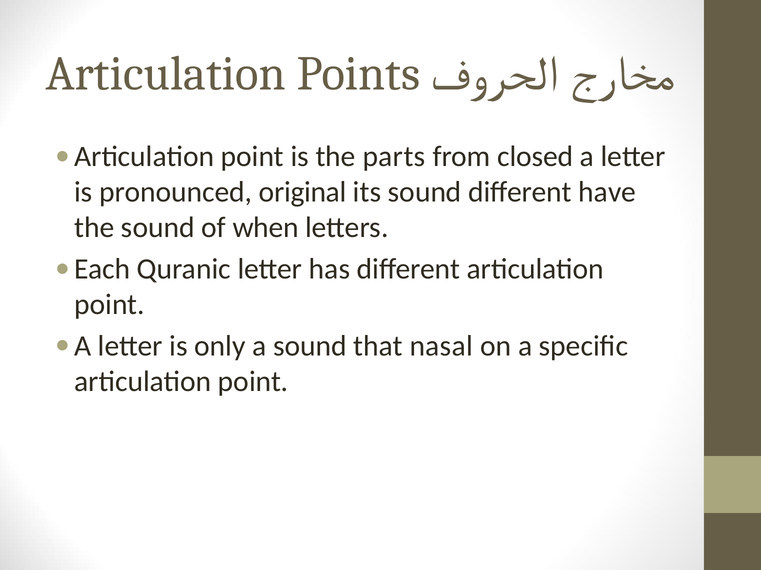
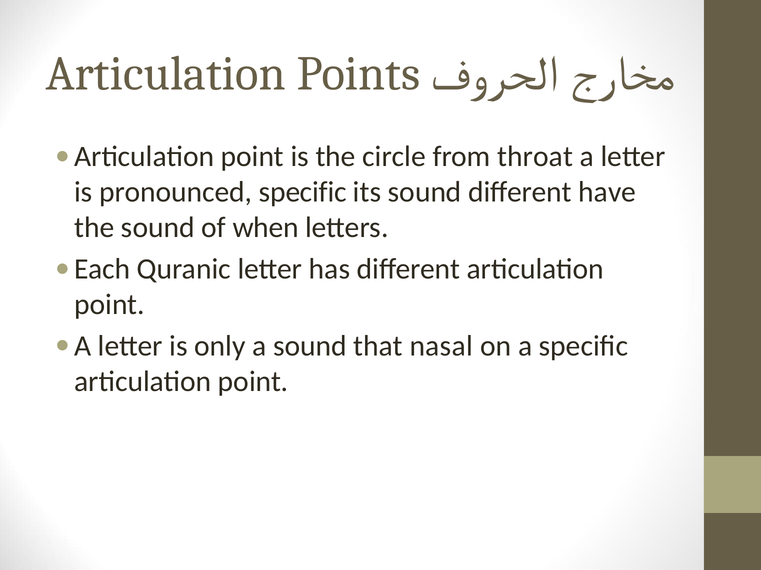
parts: parts -> circle (394, 157)
closed: closed -> throat (535, 157)
pronounced original: original -> specific (303, 192)
